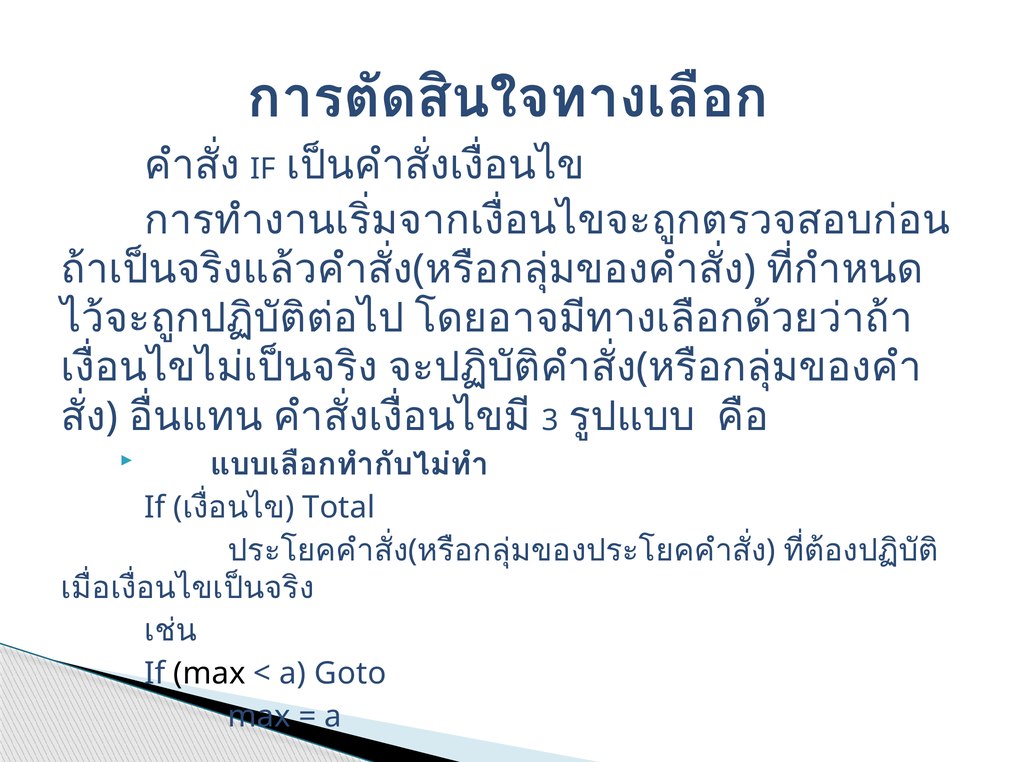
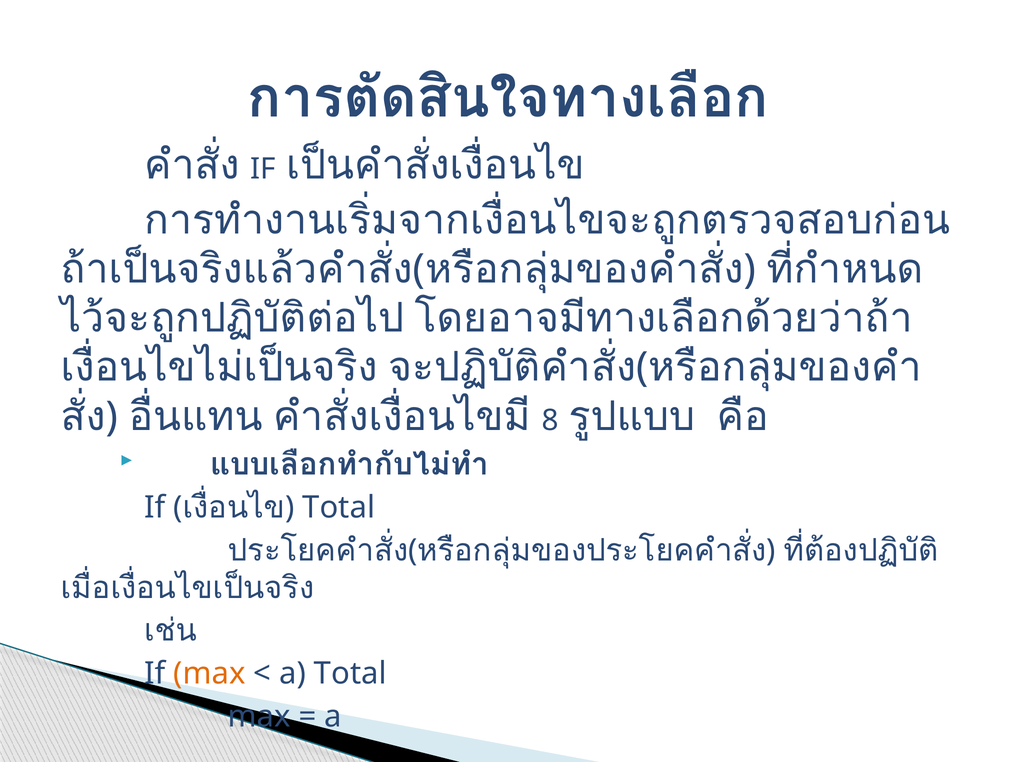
3: 3 -> 8 (550, 420)
max colour: black -> orange (209, 674)
a Goto: Goto -> Total (350, 674)
